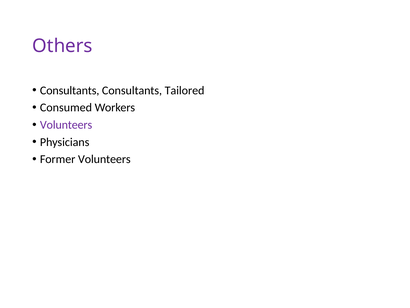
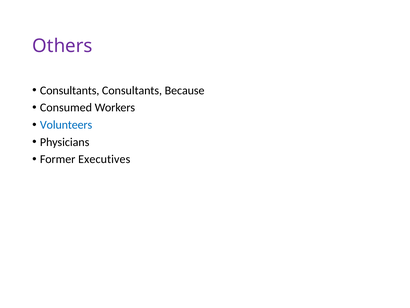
Tailored: Tailored -> Because (185, 90)
Volunteers colour: purple -> blue (66, 125)
Former Volunteers: Volunteers -> Executives (104, 159)
